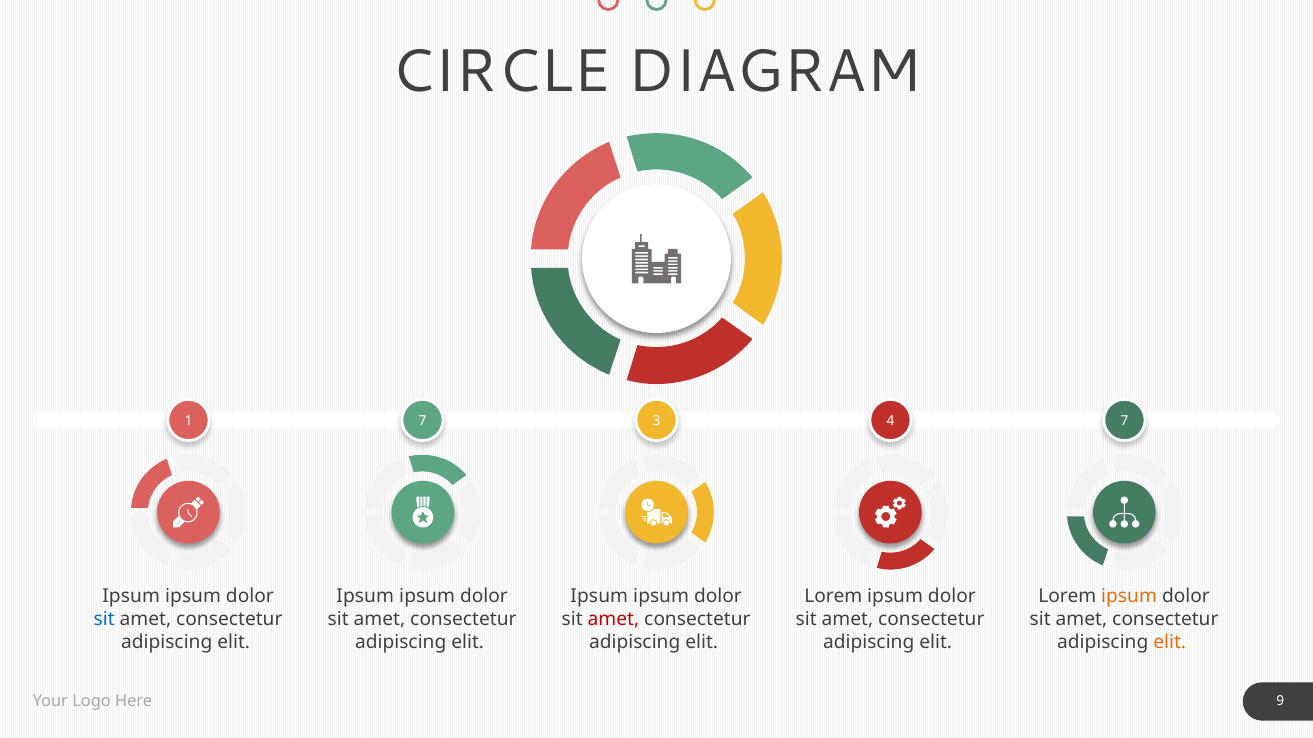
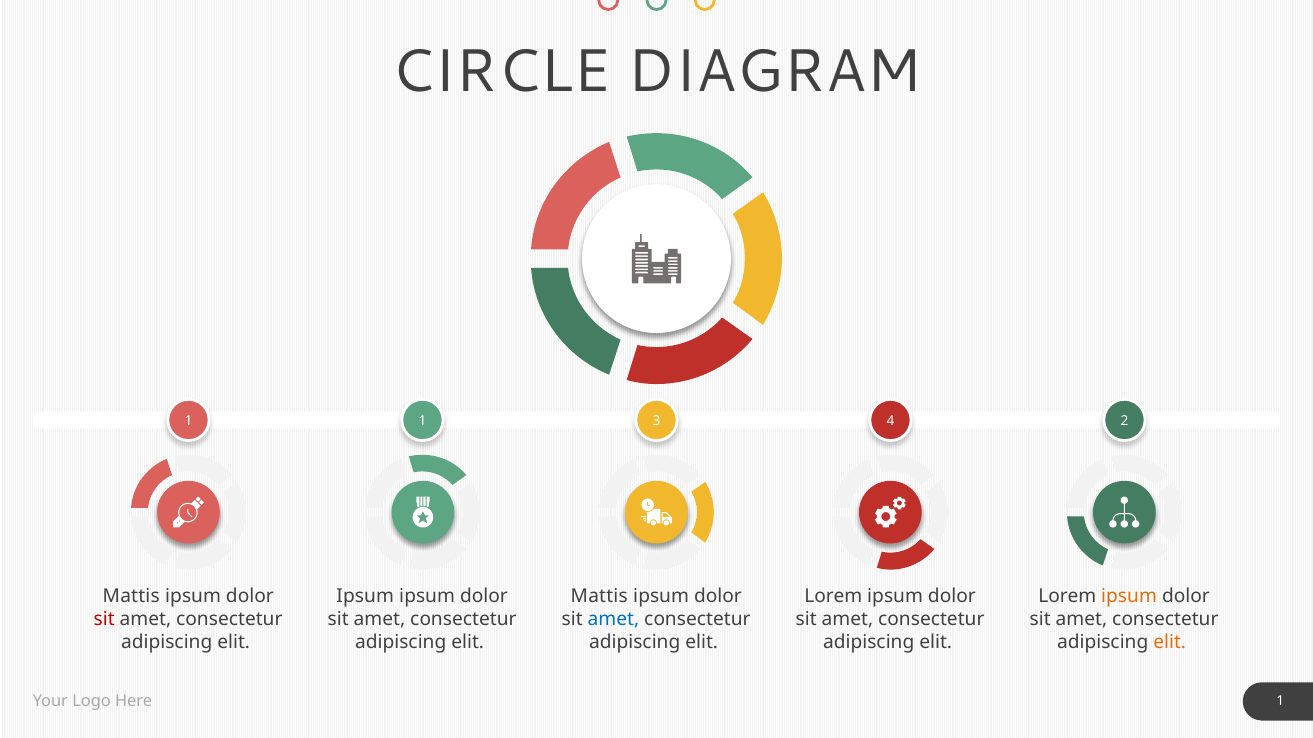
1 7: 7 -> 1 (422, 421)
4 7: 7 -> 2 (1124, 421)
Ipsum: Ipsum -> Mattis (131, 597)
Ipsum: Ipsum -> Mattis (599, 597)
sit colour: blue -> red (104, 620)
amet colour: red -> blue (613, 620)
Here 9: 9 -> 1 (1280, 702)
